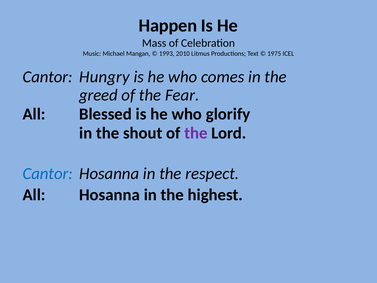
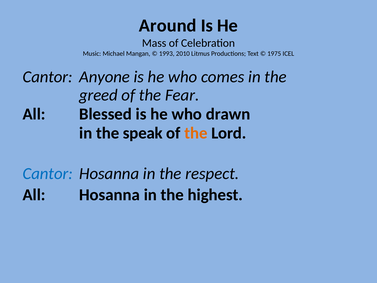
Happen: Happen -> Around (168, 25)
Hungry: Hungry -> Anyone (104, 77)
glorify: glorify -> drawn (228, 114)
shout: shout -> speak (143, 133)
the colour: purple -> orange (196, 133)
